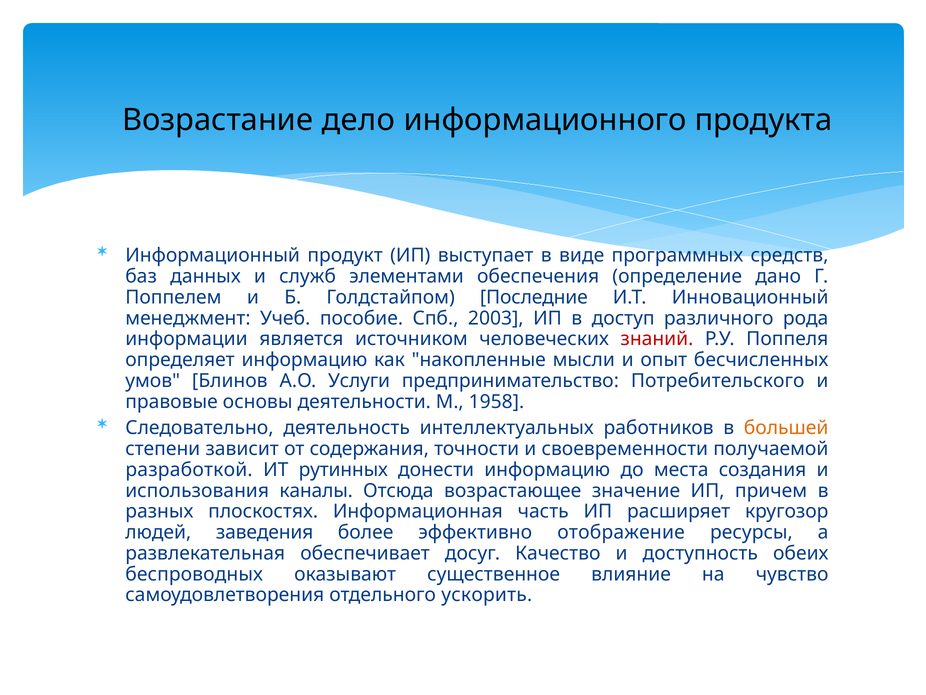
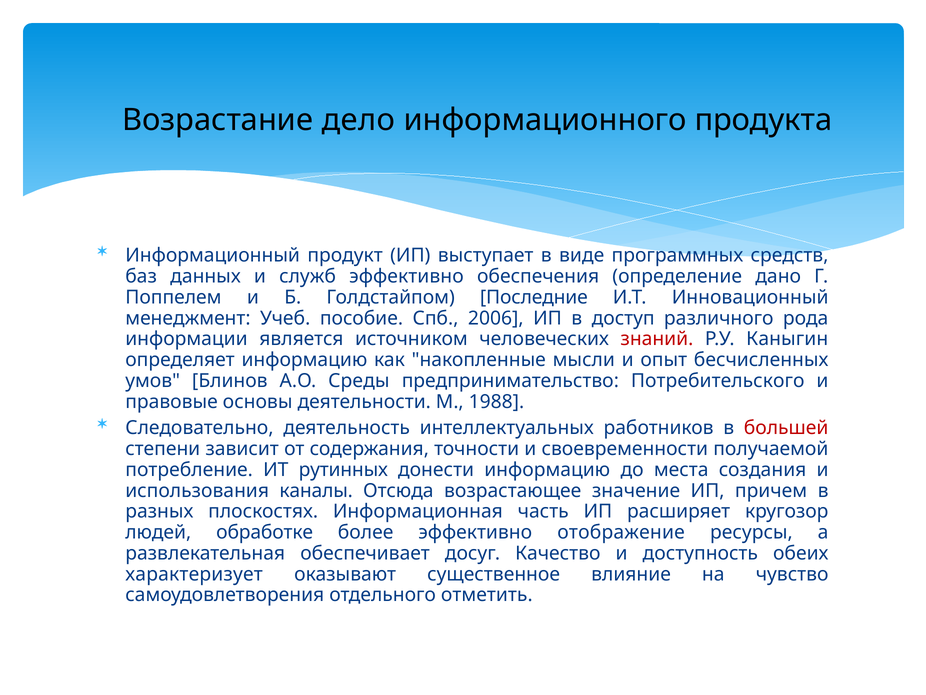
служб элементами: элементами -> эффективно (406, 276)
2003: 2003 -> 2006 (496, 318)
Поппеля: Поппеля -> Каныгин (787, 339)
Услуги: Услуги -> Среды (359, 381)
1958: 1958 -> 1988 (496, 401)
большей colour: orange -> red (786, 428)
разработкой: разработкой -> потребление (189, 470)
заведения: заведения -> обработке (265, 532)
беспроводных: беспроводных -> характеризует (194, 574)
ускорить: ускорить -> отметить (487, 595)
